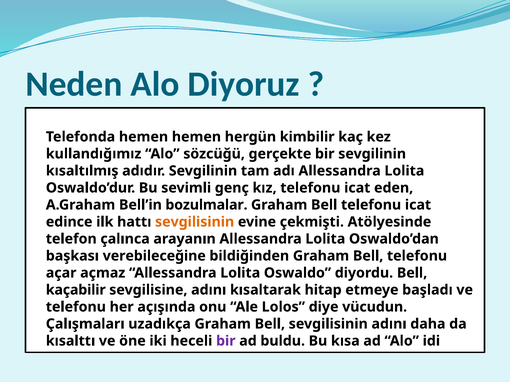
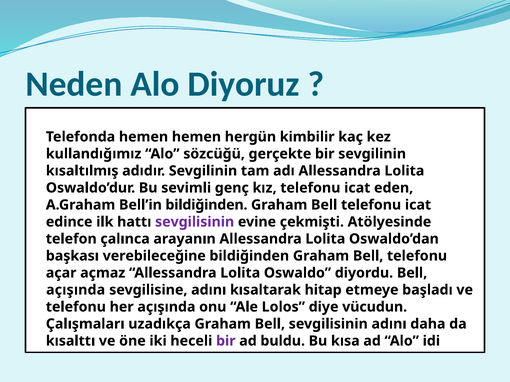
Bell’in bozulmalar: bozulmalar -> bildiğinden (206, 205)
sevgilisinin colour: orange -> purple (195, 222)
kaçabilir: kaçabilir -> açışında (76, 290)
